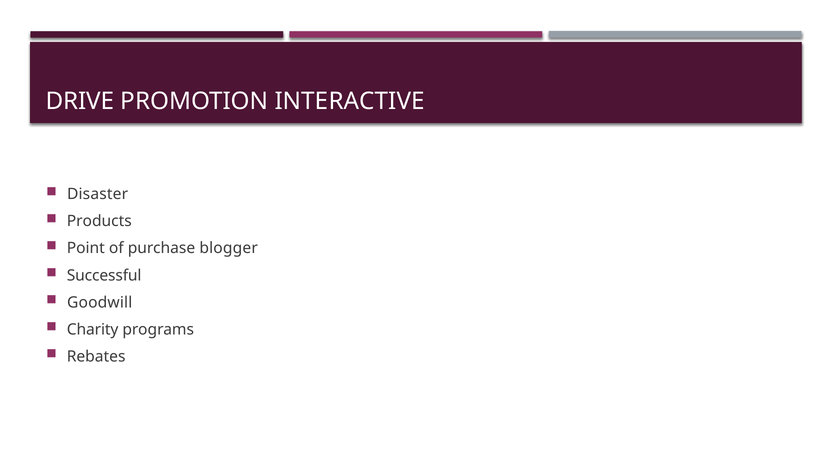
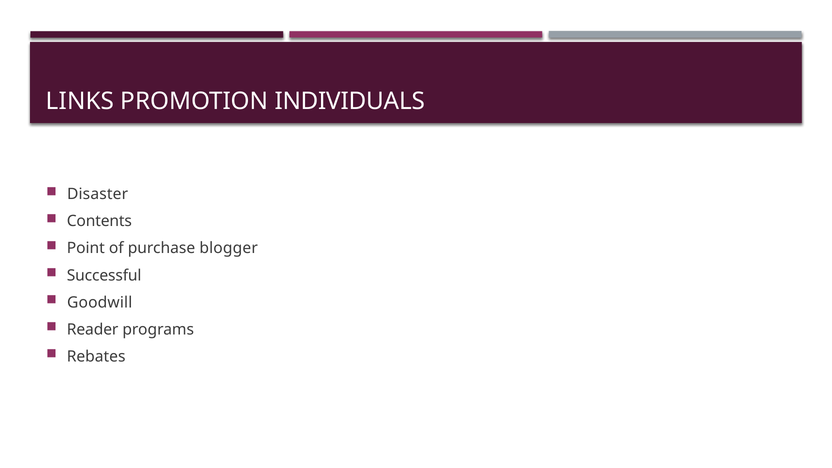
DRIVE: DRIVE -> LINKS (80, 101)
INTERACTIVE: INTERACTIVE -> INDIVIDUALS (350, 101)
Products: Products -> Contents (99, 221)
Charity: Charity -> Reader (93, 329)
